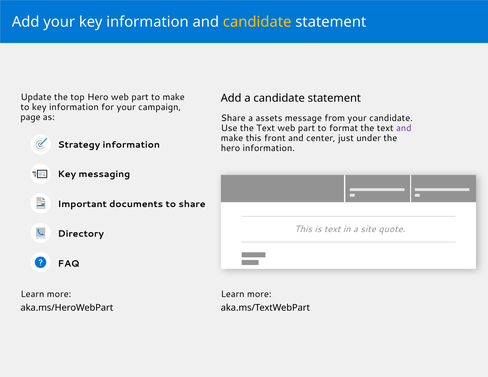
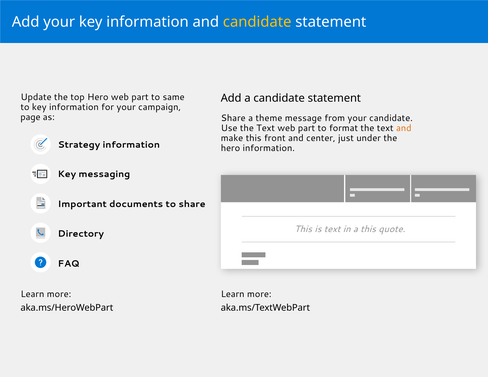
to make: make -> same (174, 97)
assets: assets -> theme (269, 118)
and colour: purple -> orange (404, 128)
a site: site -> this (368, 229)
